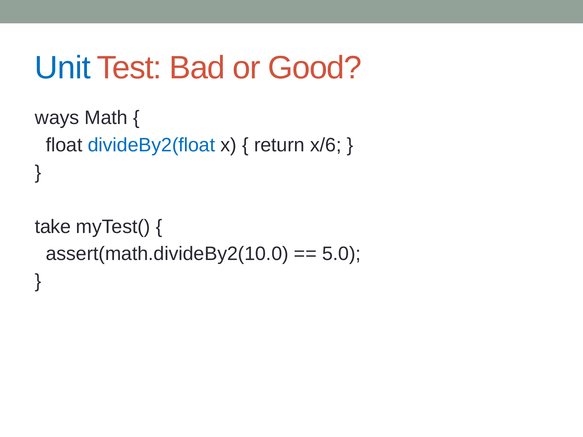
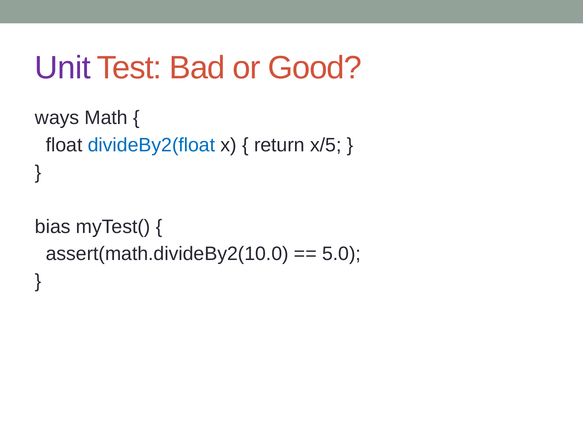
Unit colour: blue -> purple (63, 68)
x/6: x/6 -> x/5 (326, 145)
take: take -> bias (53, 227)
